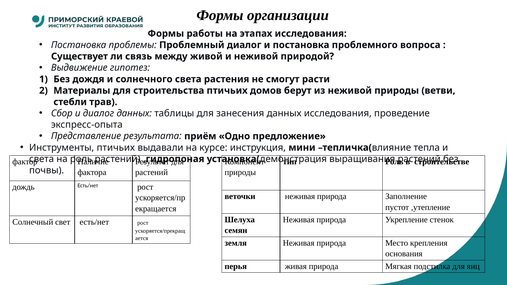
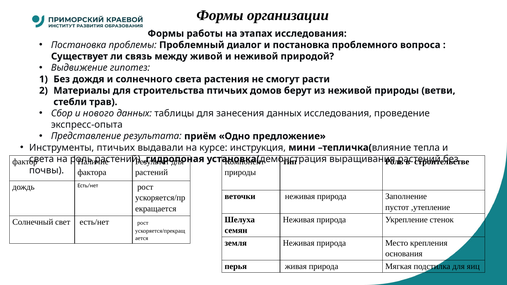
и диалог: диалог -> нового (98, 113)
